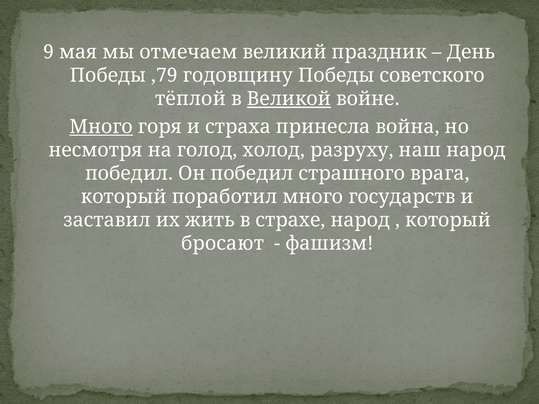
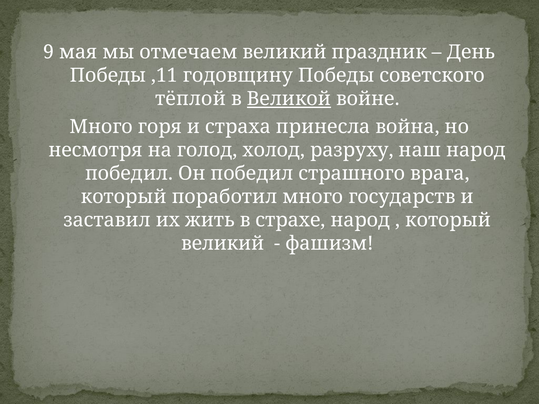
,79: ,79 -> ,11 (165, 76)
Много underline: present -> none (101, 127)
бросают: бросают -> великий (223, 244)
